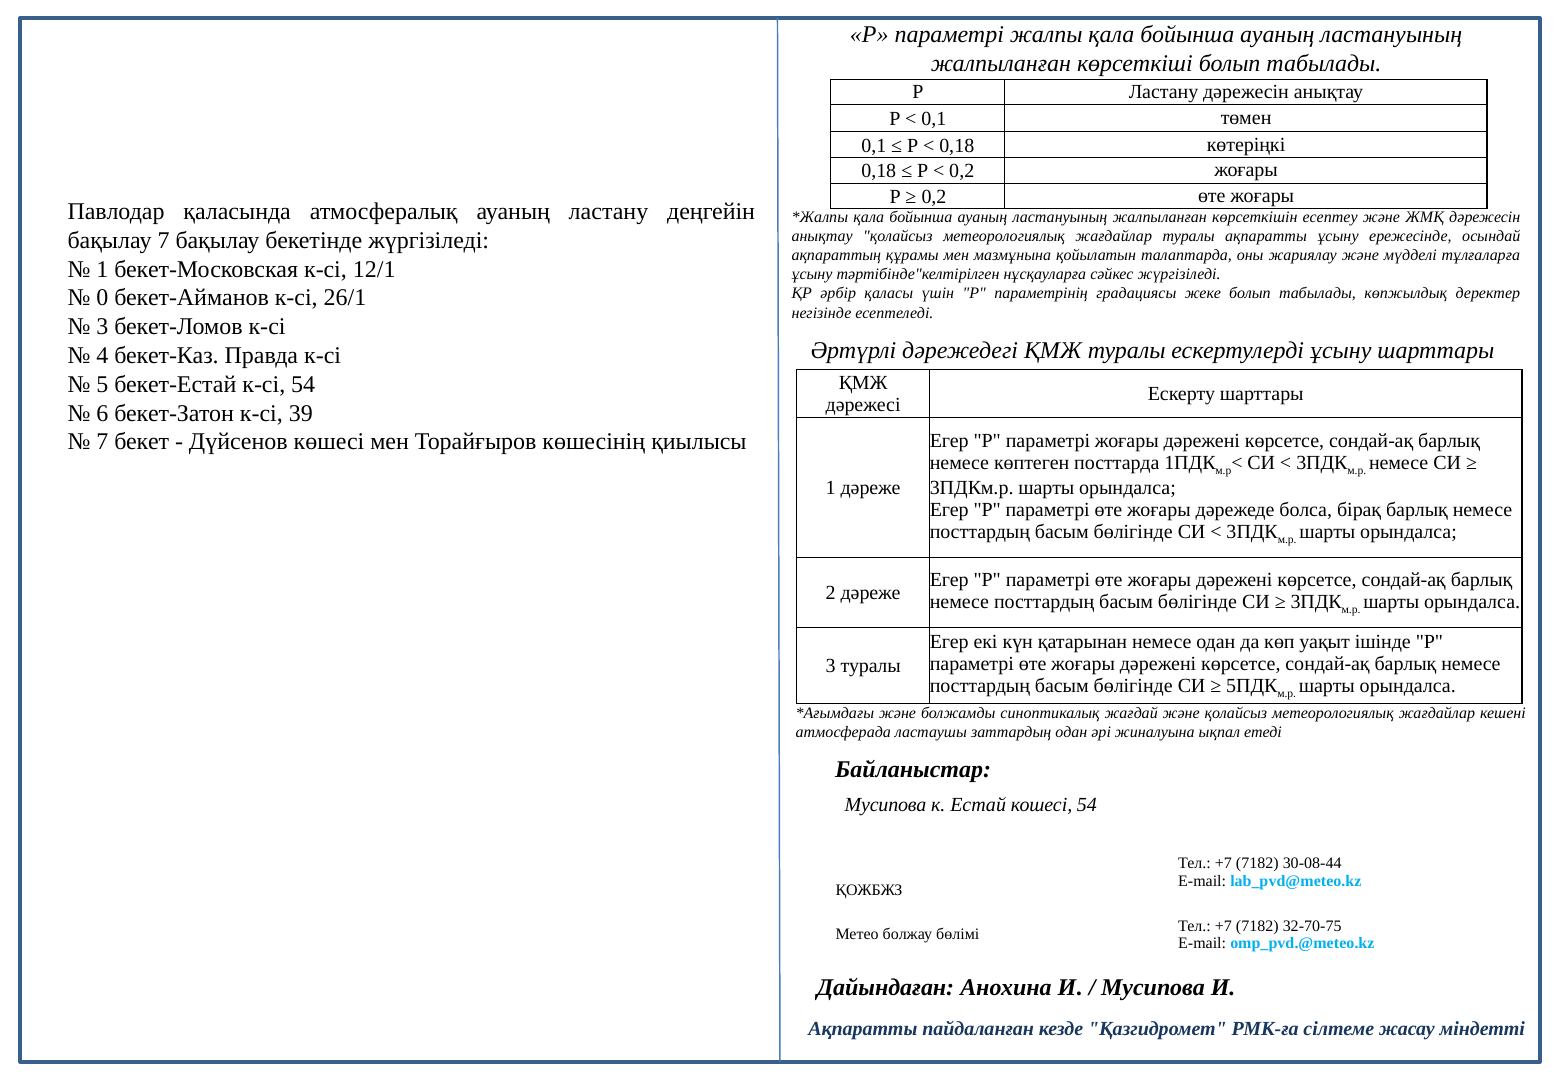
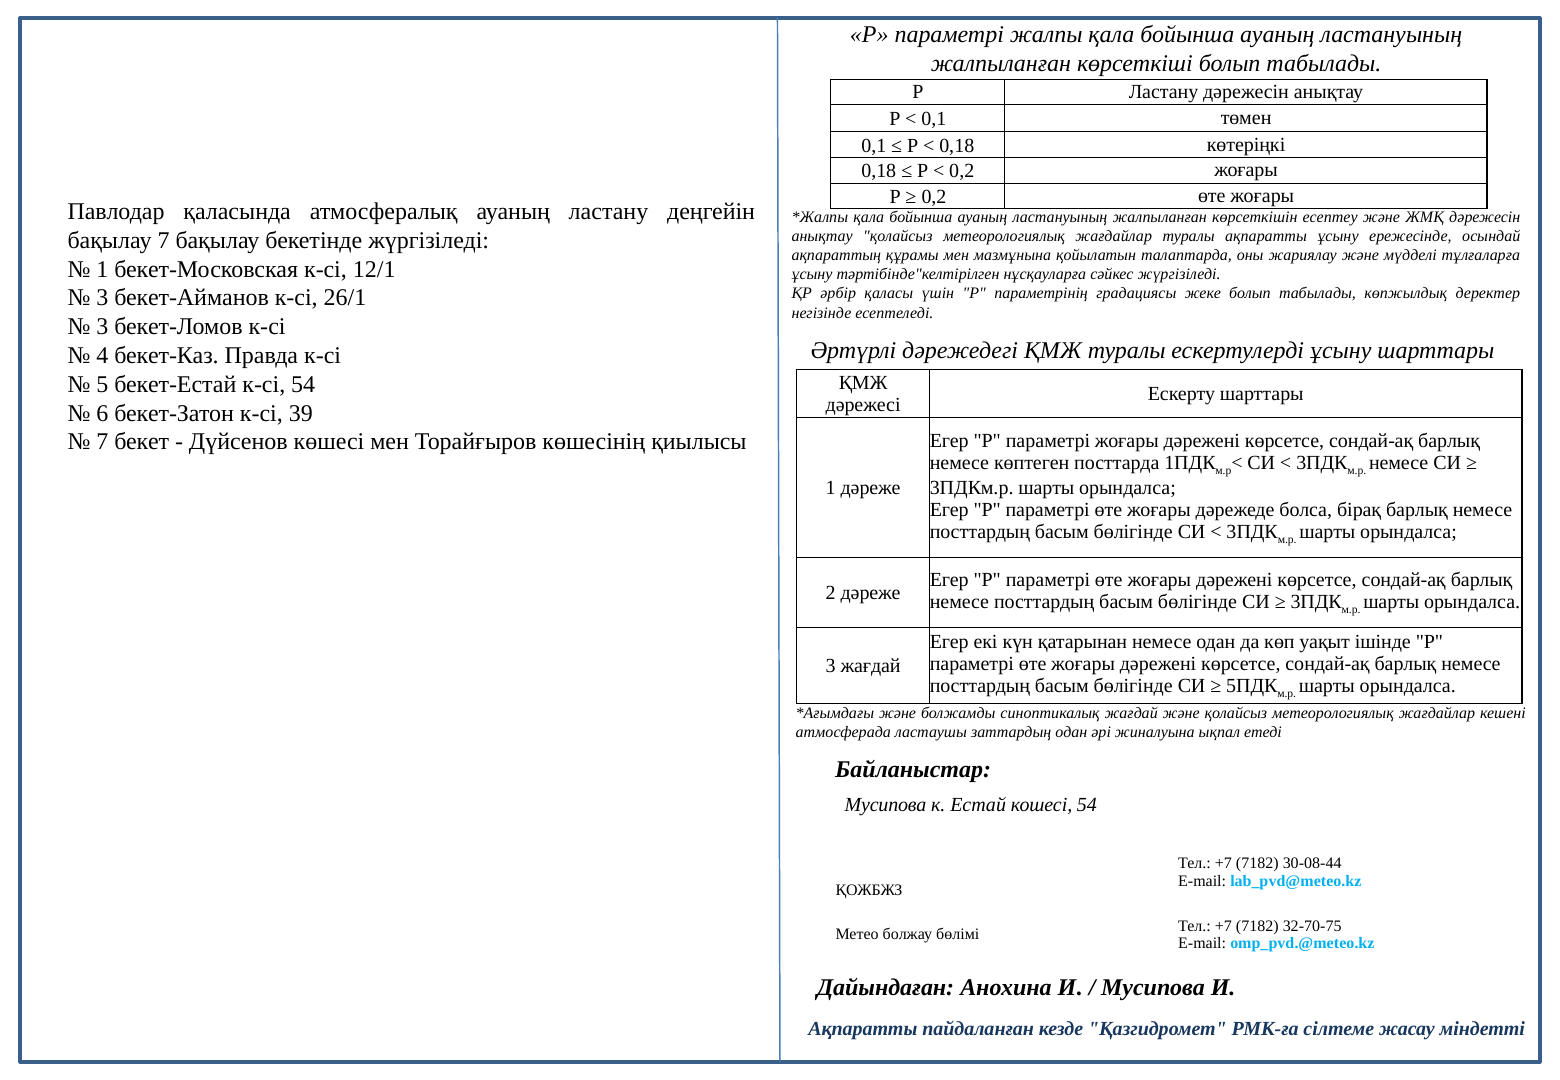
0: 0 -> 3 (102, 298)
3 туралы: туралы -> жағдай (871, 665)
